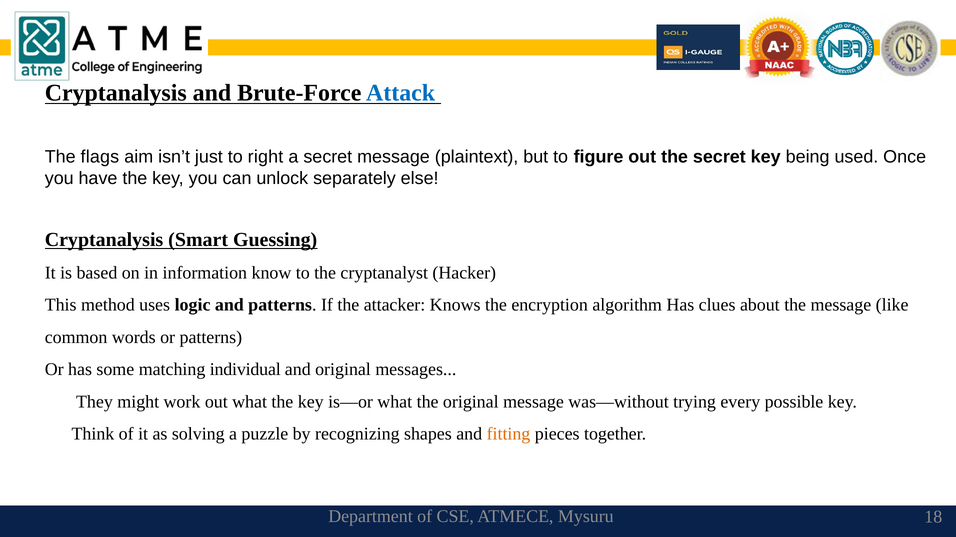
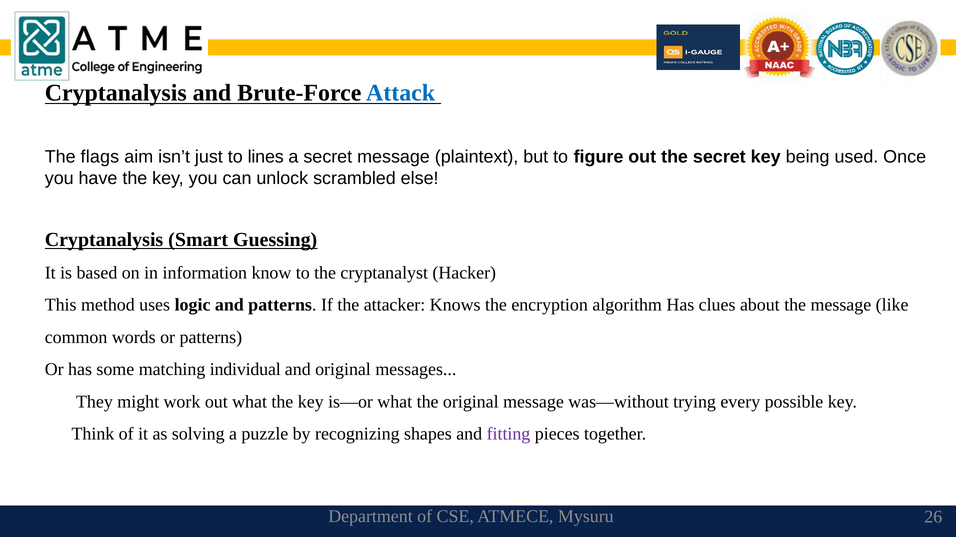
right: right -> lines (266, 157)
separately: separately -> scrambled (354, 179)
fitting colour: orange -> purple (508, 435)
18: 18 -> 26 (933, 517)
